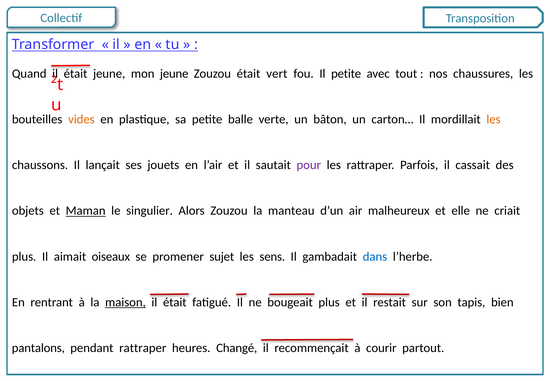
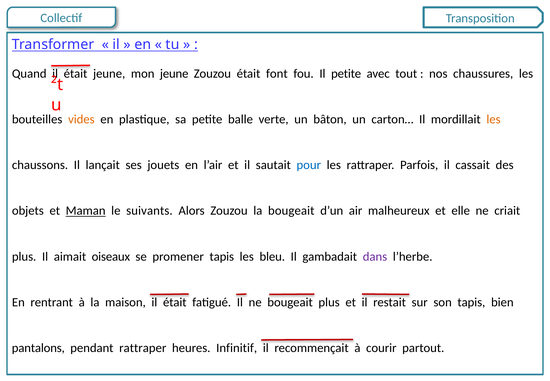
vert: vert -> font (277, 74)
pour colour: purple -> blue (309, 165)
singulier: singulier -> suivants (149, 211)
la manteau: manteau -> bougeait (291, 211)
promener sujet: sujet -> tapis (222, 257)
sens: sens -> bleu (272, 257)
dans colour: blue -> purple (375, 257)
maison underline: present -> none (125, 302)
Changé: Changé -> Infinitif (237, 348)
